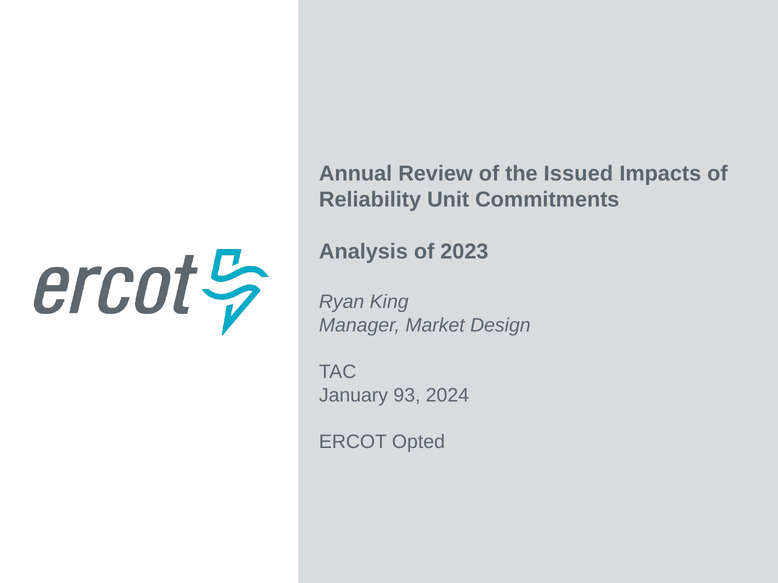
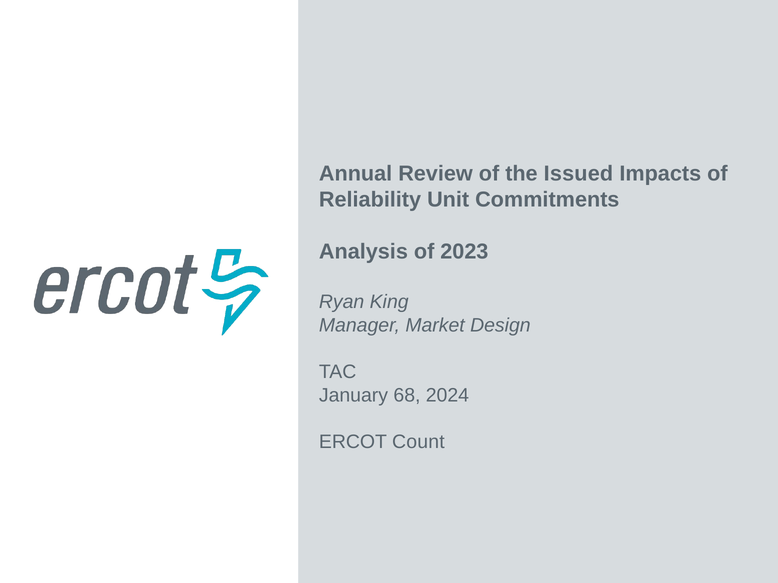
93: 93 -> 68 (407, 396)
Opted: Opted -> Count (418, 442)
